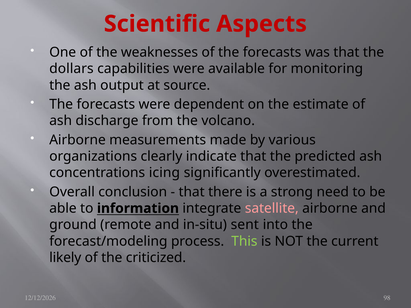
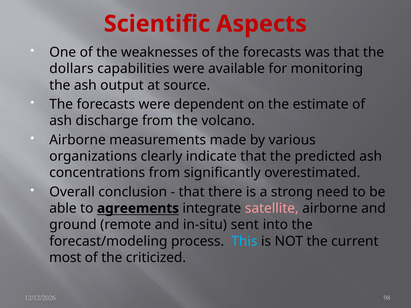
concentrations icing: icing -> from (164, 173)
information: information -> agreements (138, 209)
This colour: light green -> light blue (244, 241)
likely: likely -> most (65, 258)
